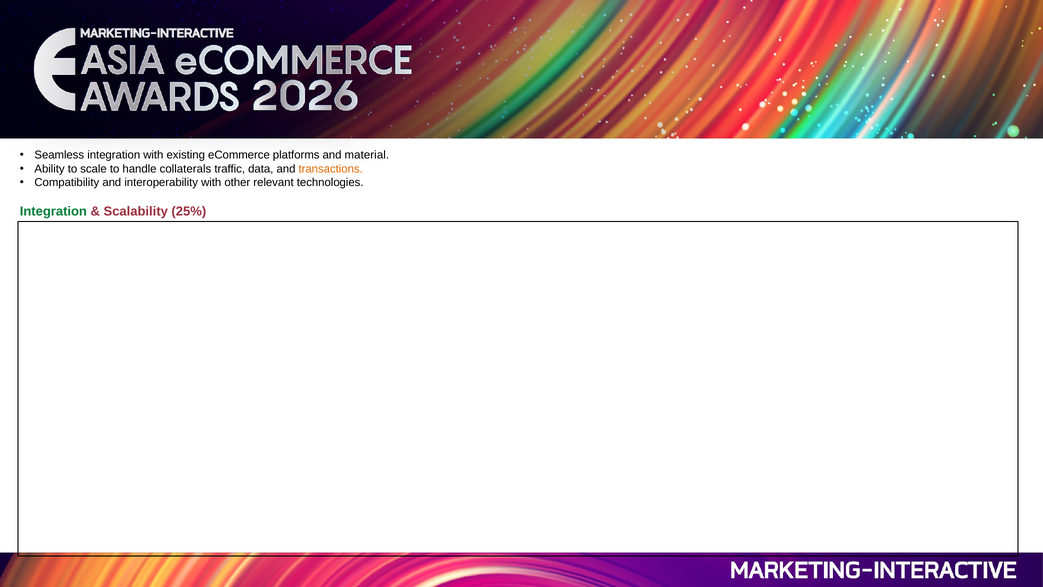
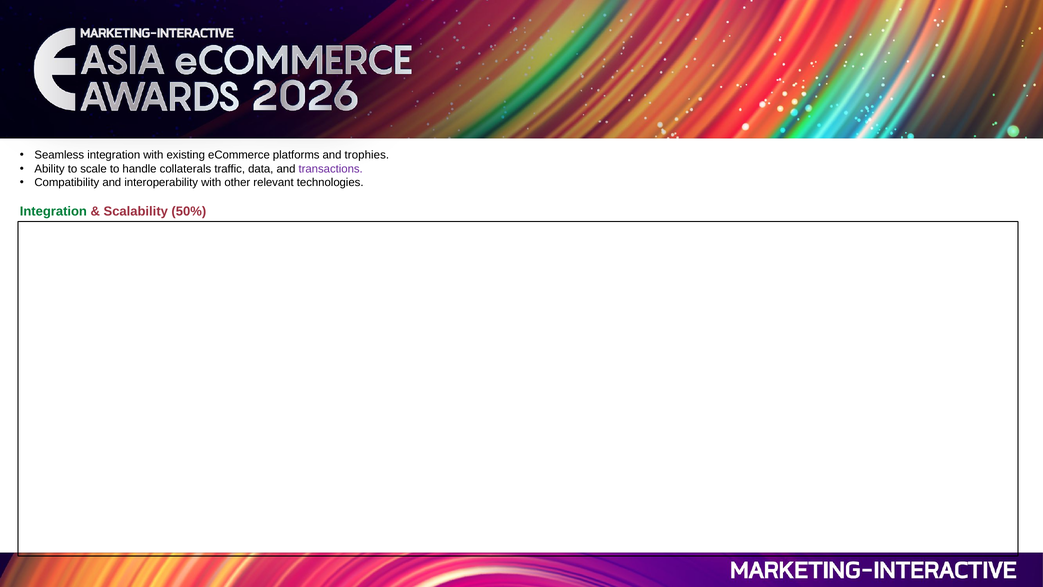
material: material -> trophies (367, 155)
transactions colour: orange -> purple (331, 169)
25%: 25% -> 50% (189, 211)
